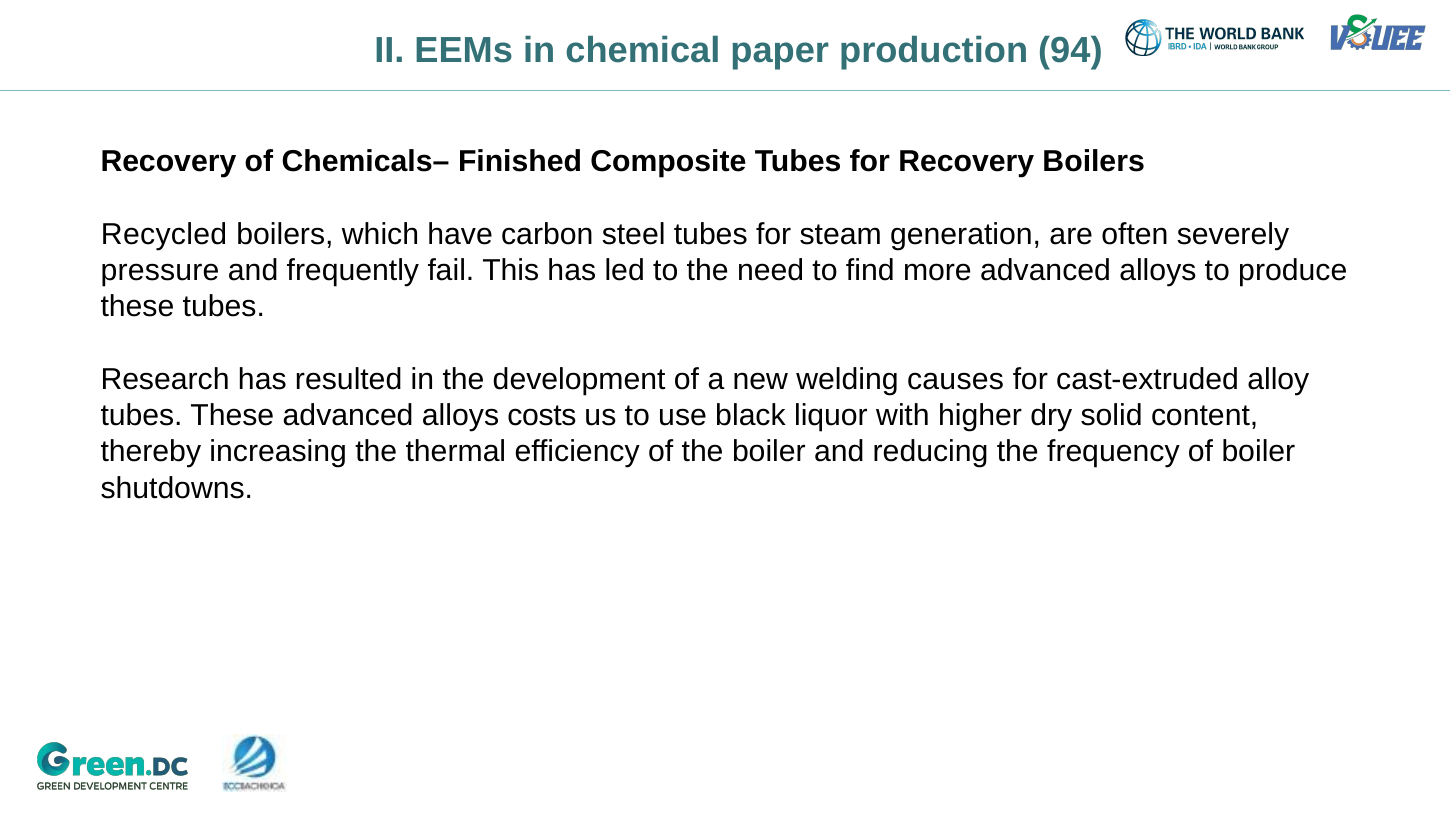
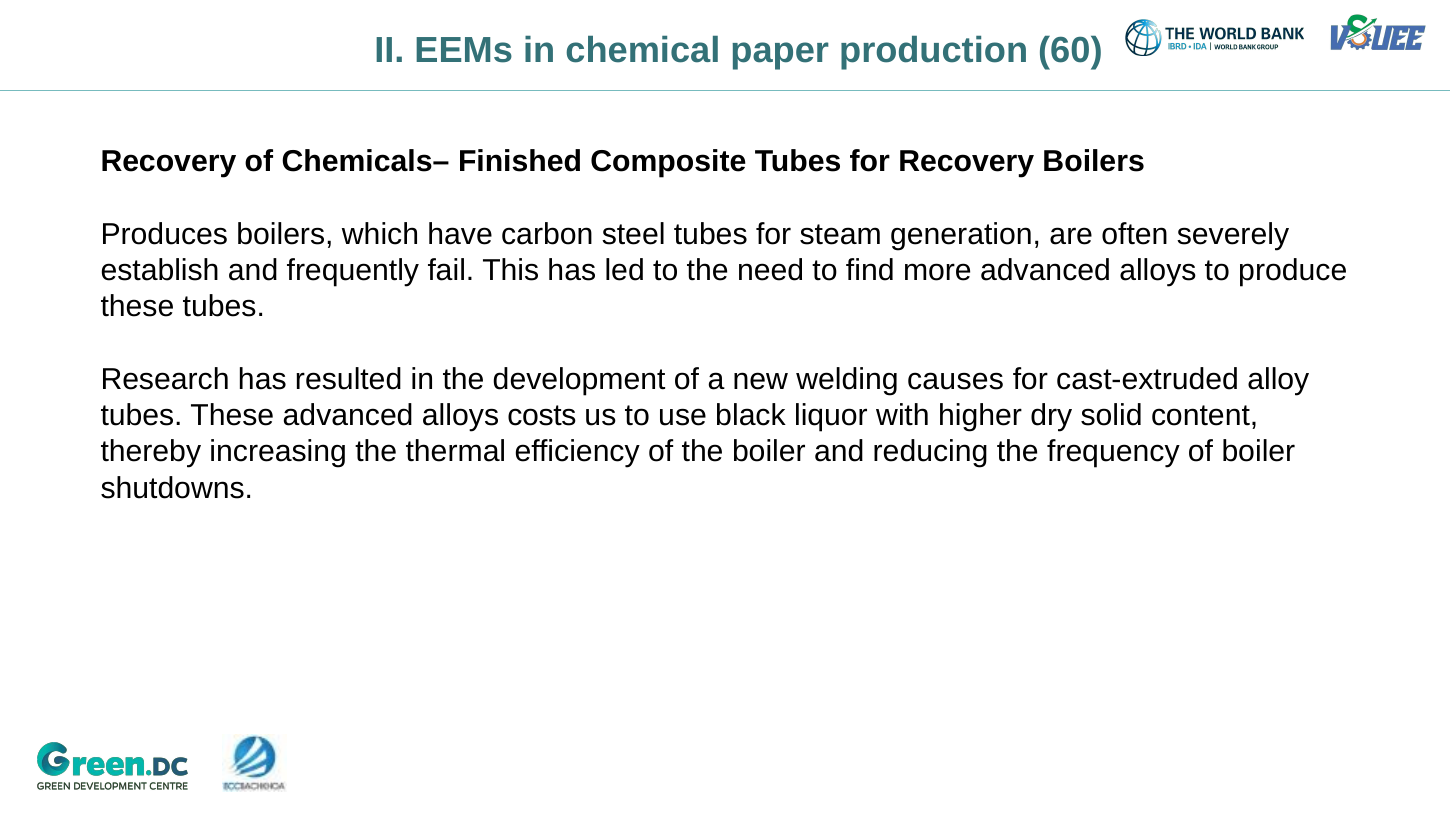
94: 94 -> 60 (1070, 50)
Recycled: Recycled -> Produces (164, 234)
pressure: pressure -> establish (160, 270)
